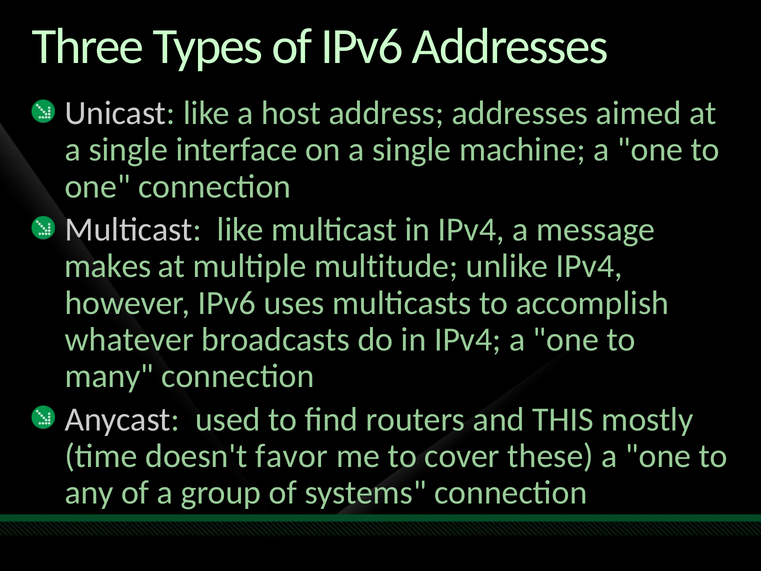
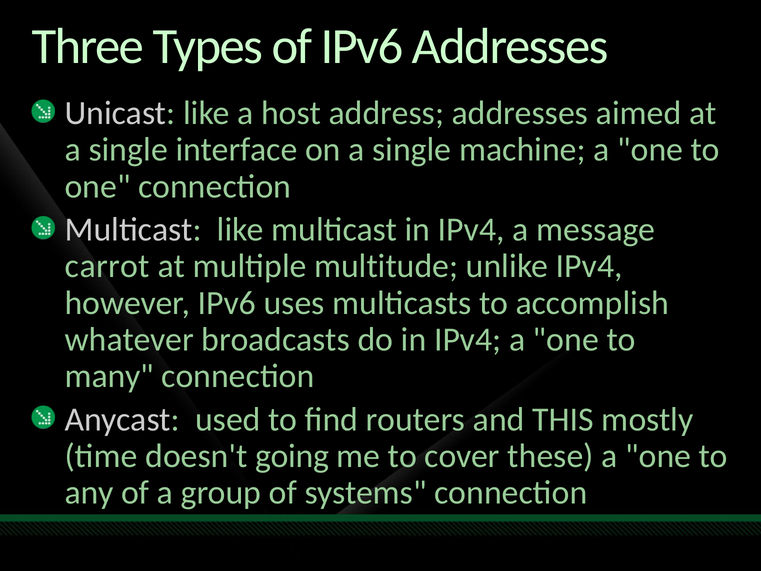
makes: makes -> carrot (107, 266)
favor: favor -> going (292, 456)
